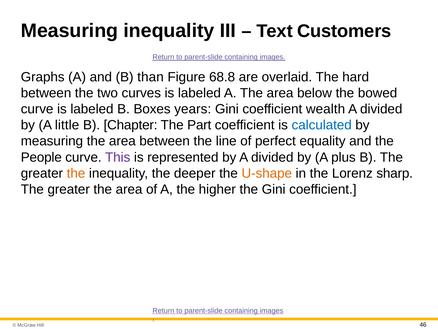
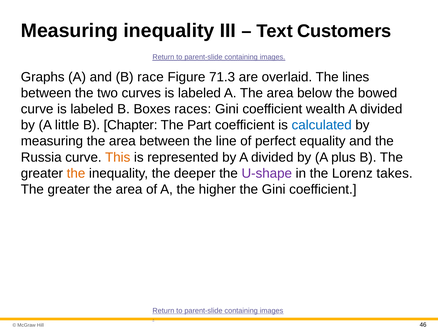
than: than -> race (150, 77)
68.8: 68.8 -> 71.3 (222, 77)
hard: hard -> lines (356, 77)
years: years -> races (193, 109)
People: People -> Russia (41, 157)
This colour: purple -> orange (118, 157)
U-shape colour: orange -> purple (267, 173)
sharp: sharp -> takes (395, 173)
